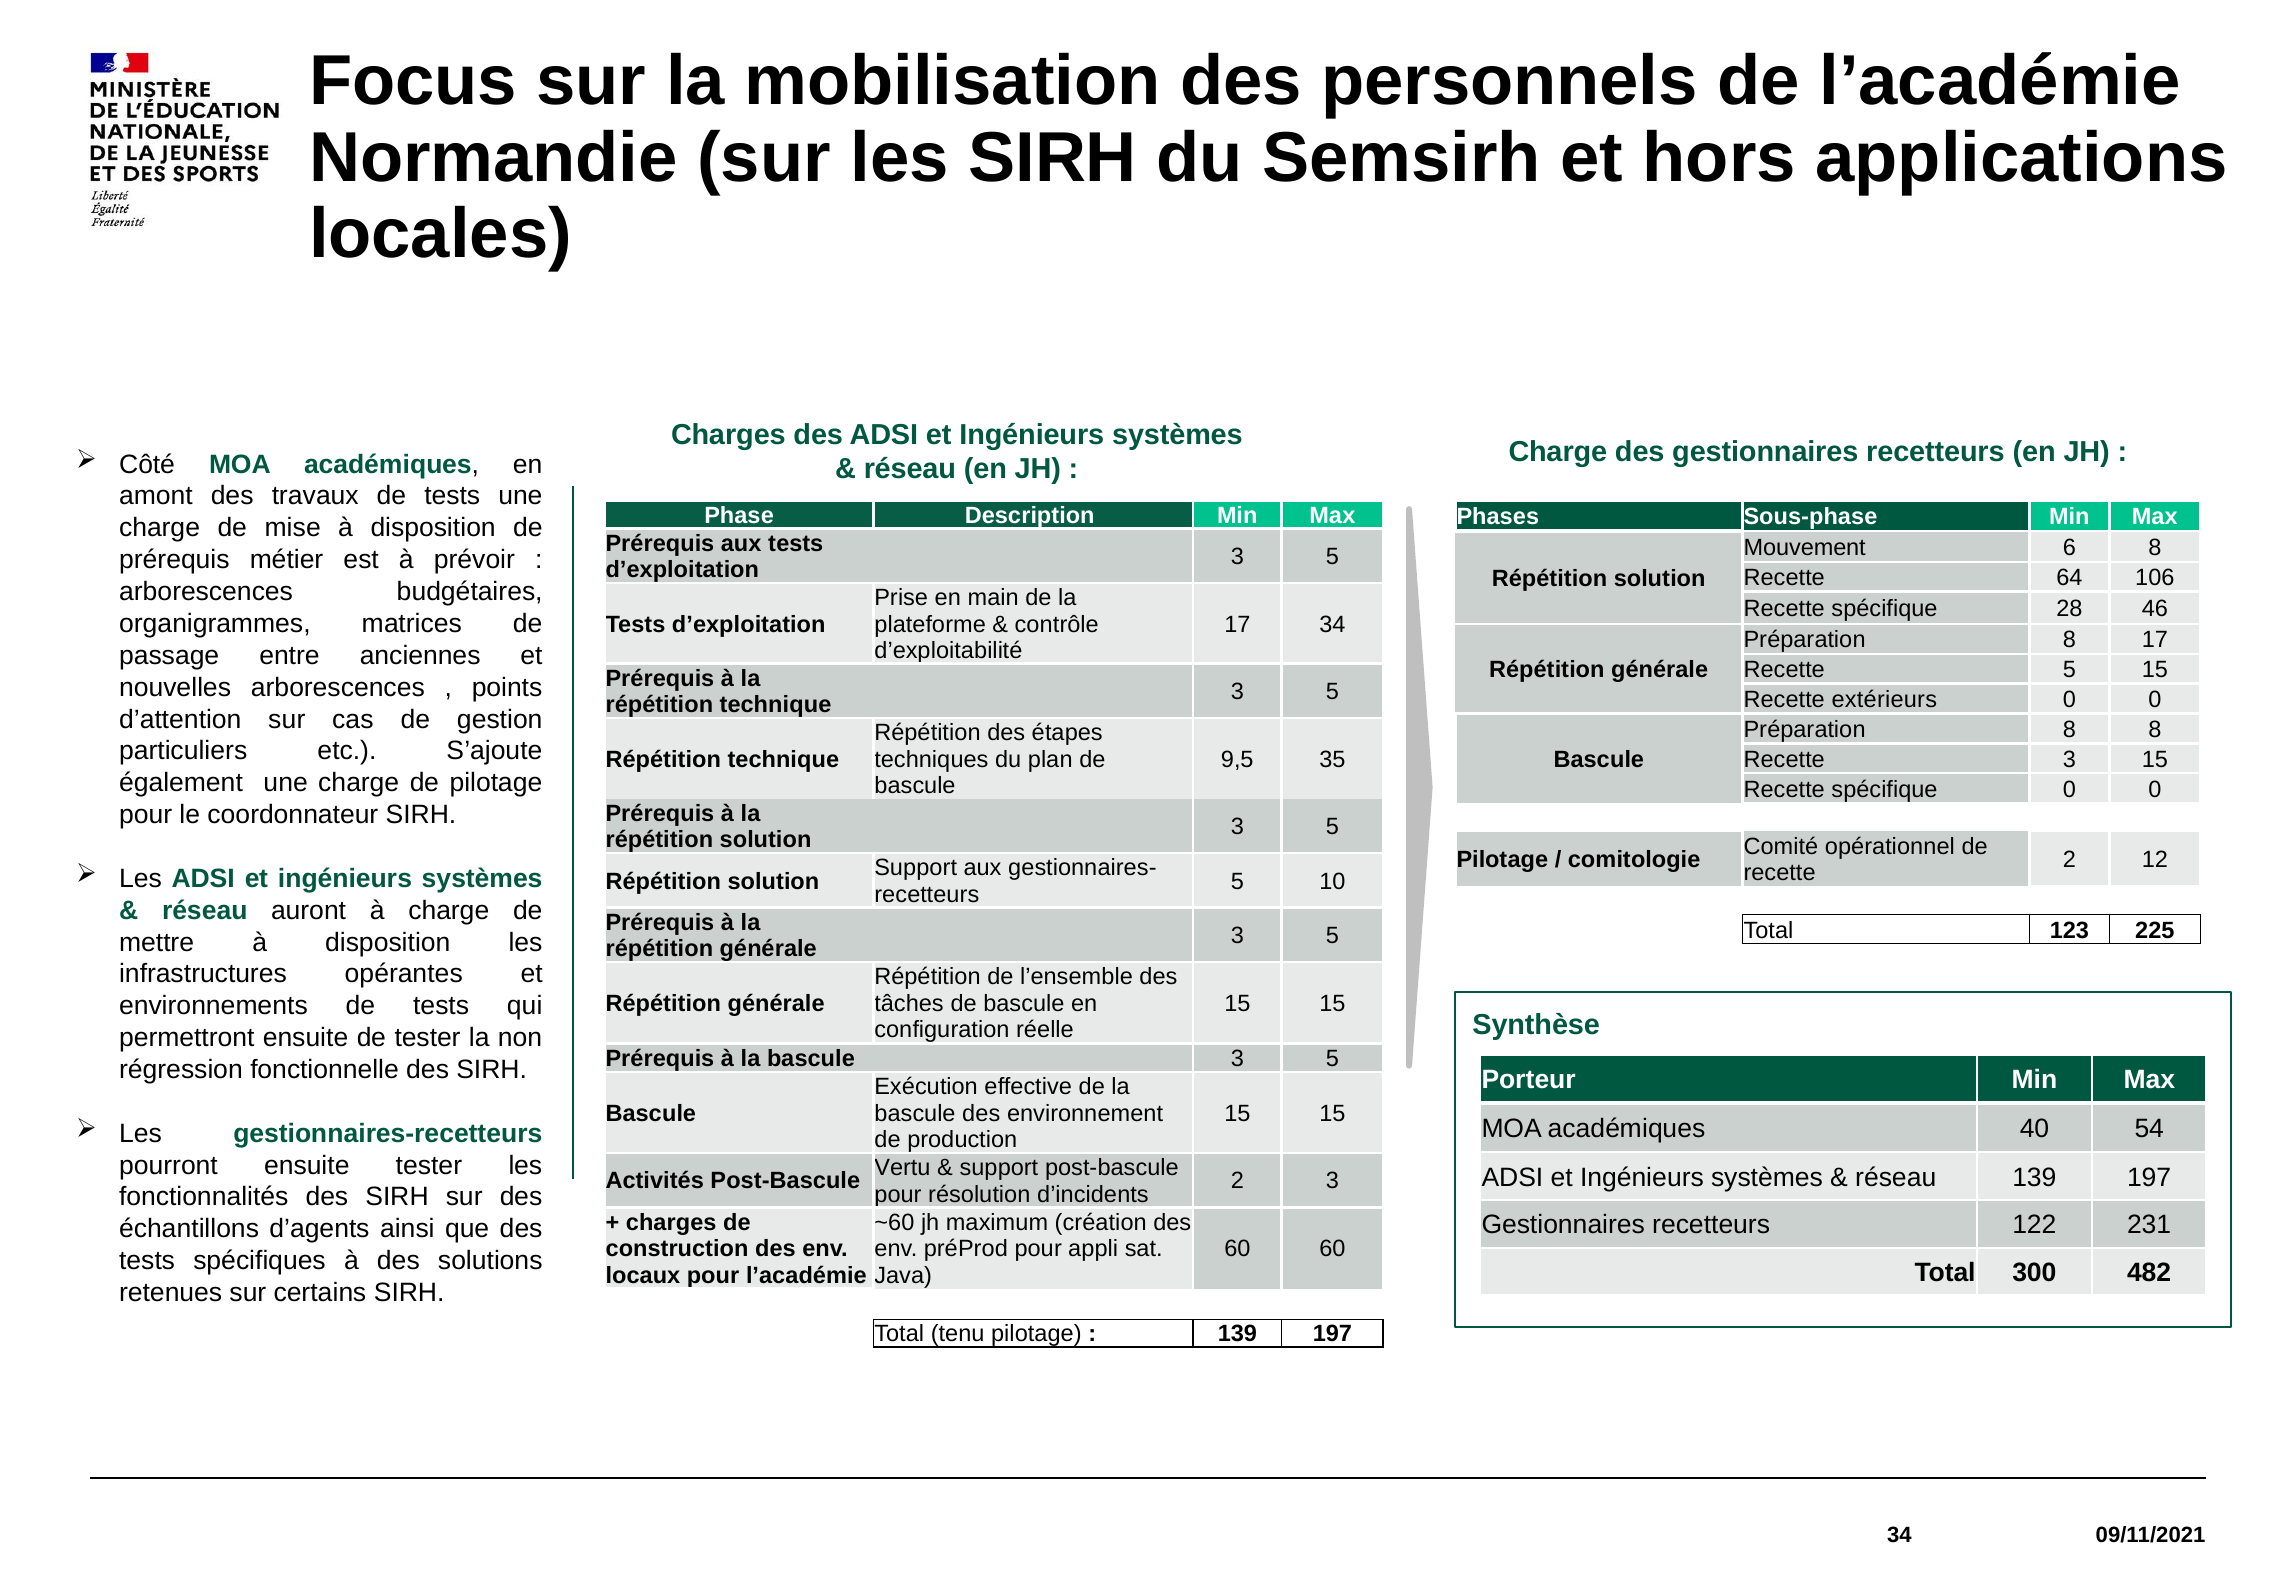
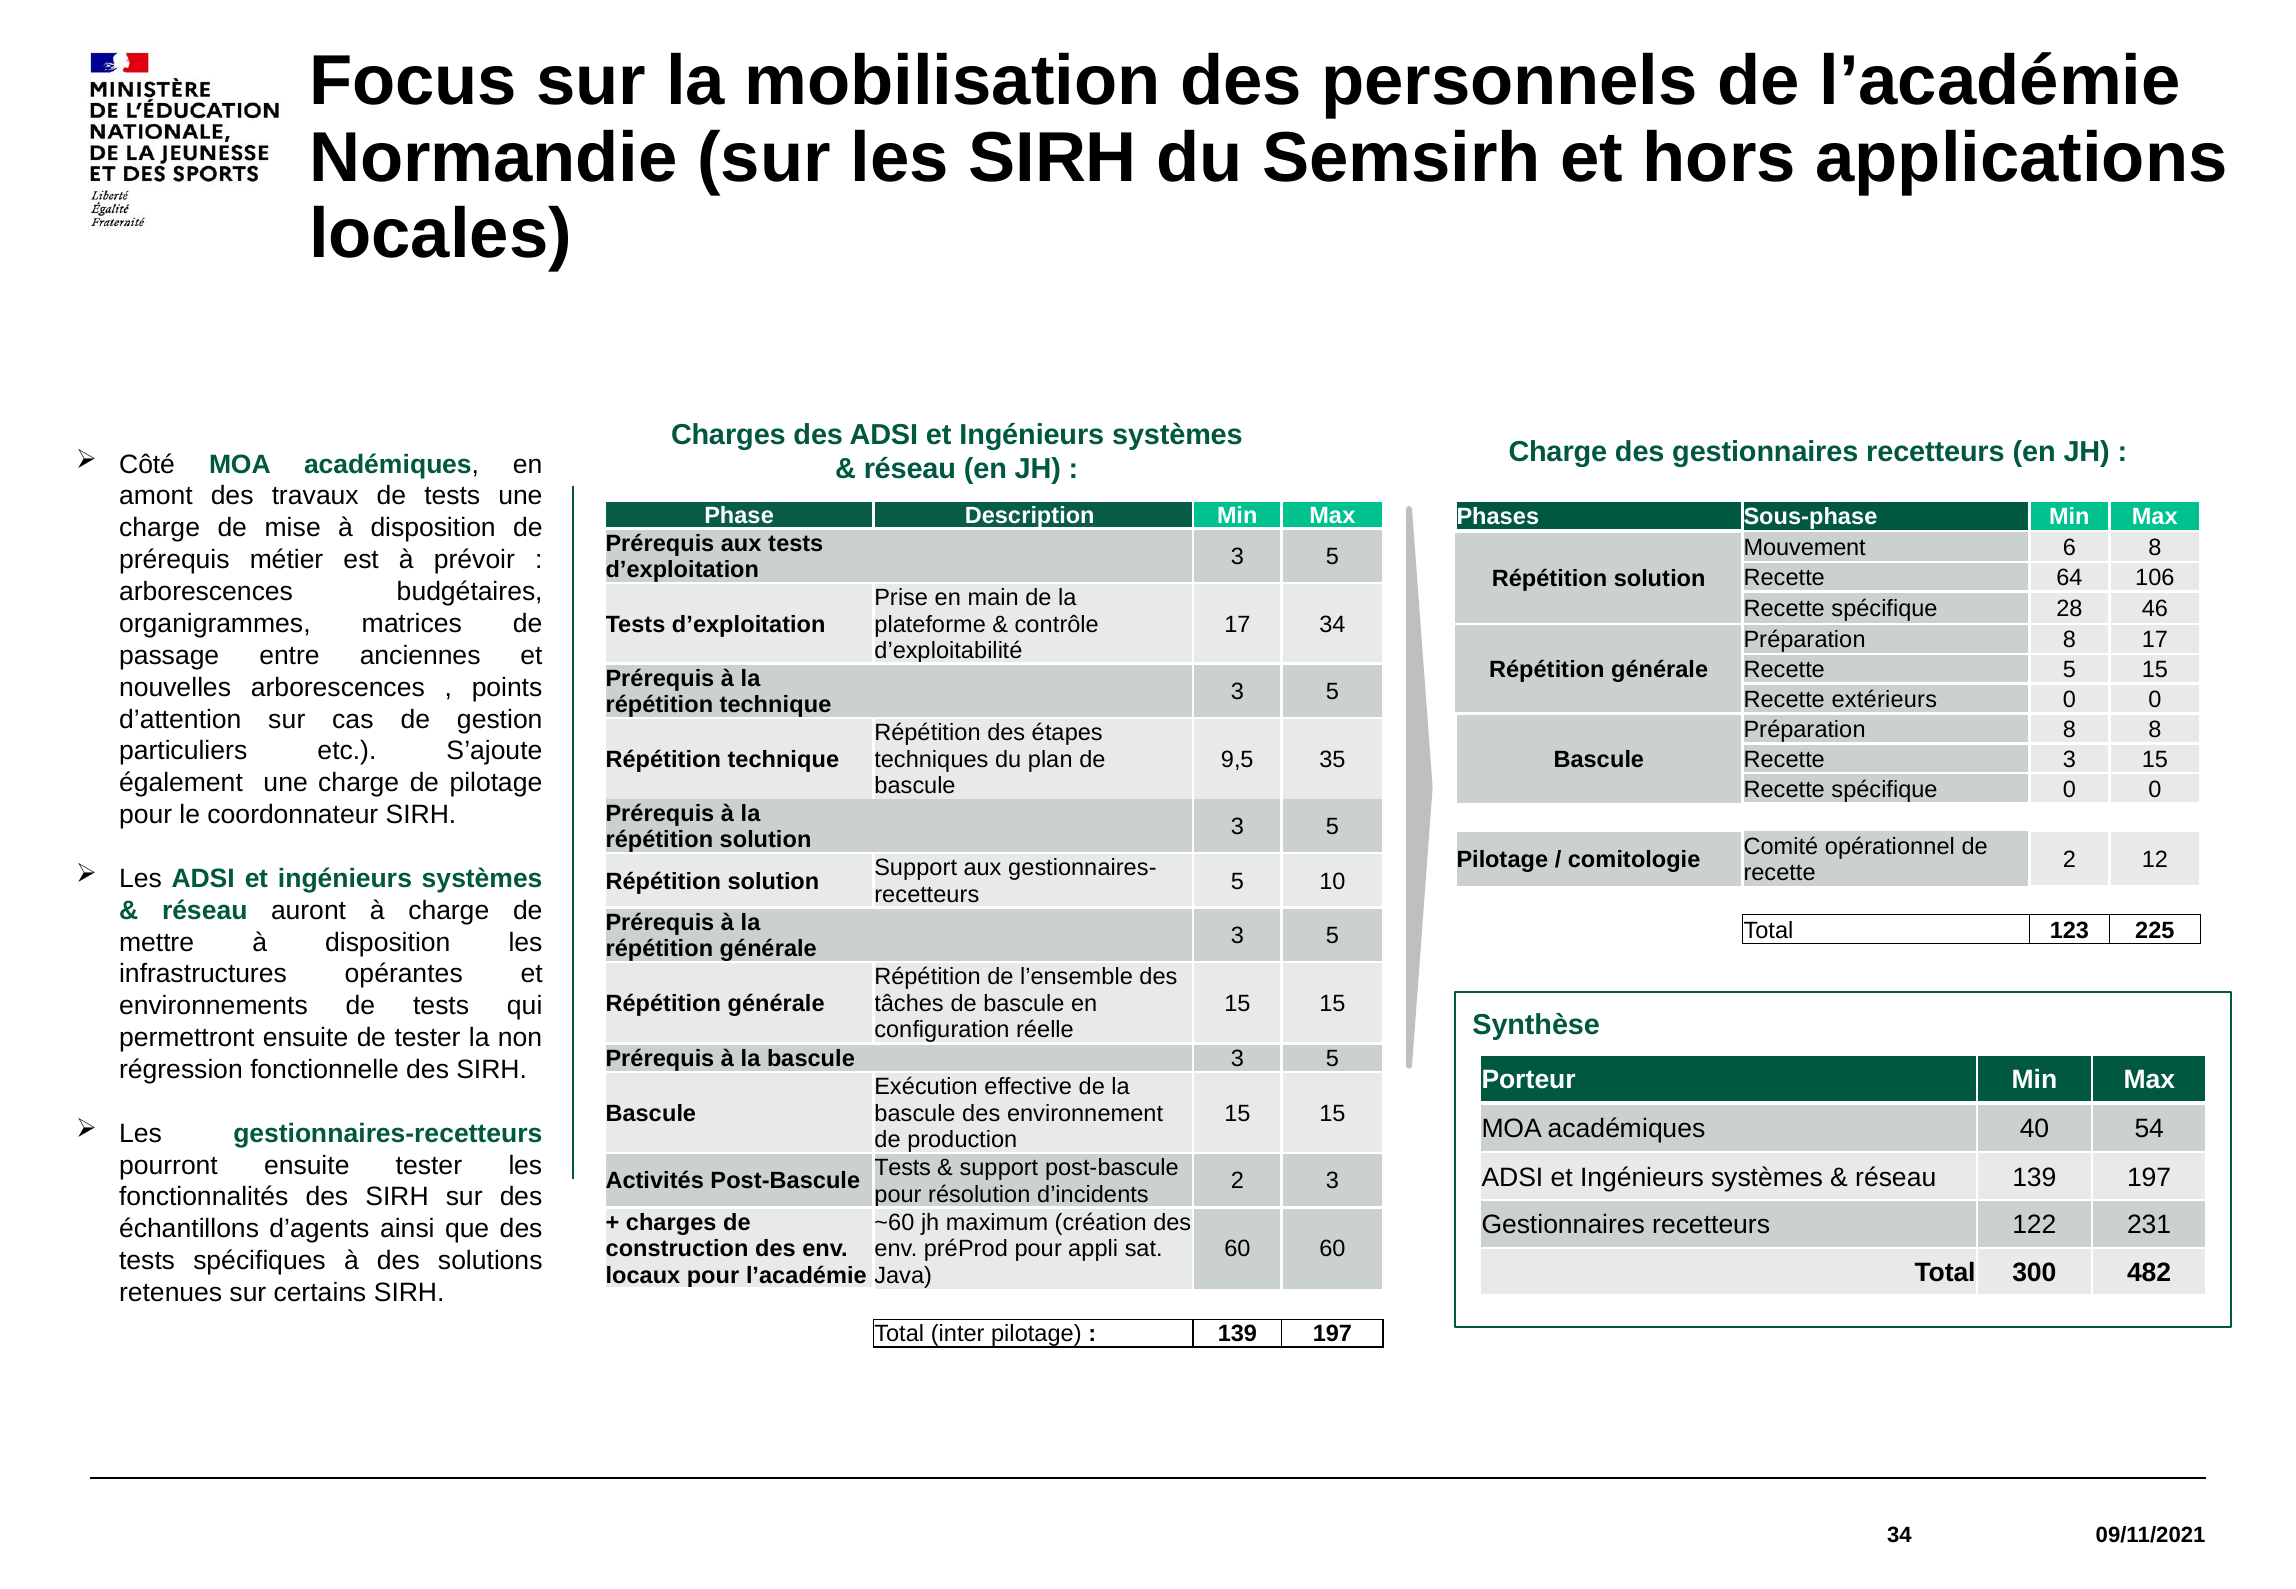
Vertu: Vertu -> Tests (903, 1168)
tenu: tenu -> inter (958, 1335)
